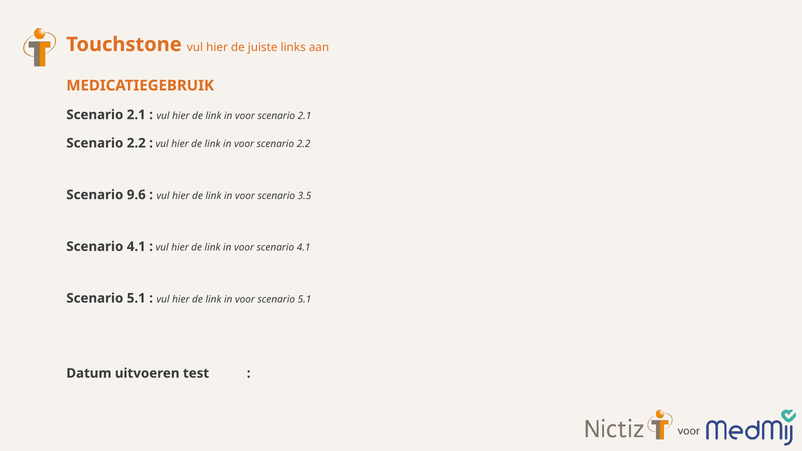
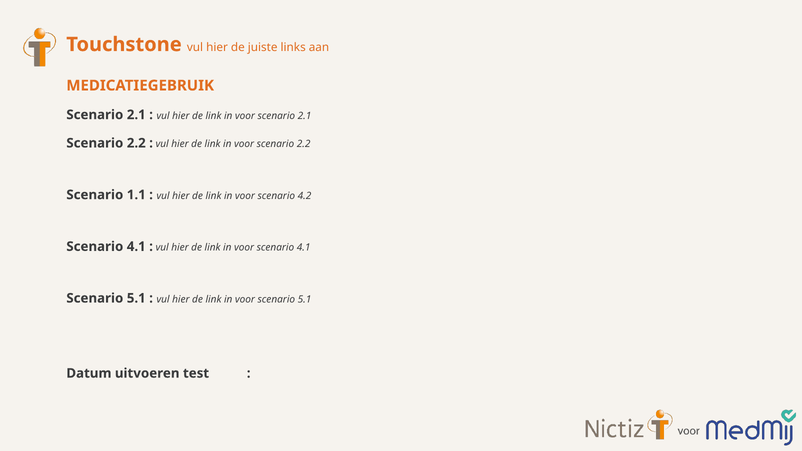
9.6: 9.6 -> 1.1 (136, 195)
3.5: 3.5 -> 4.2 (305, 196)
